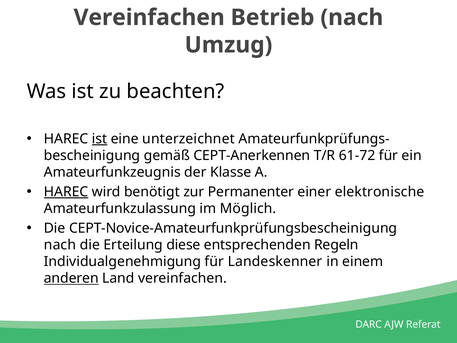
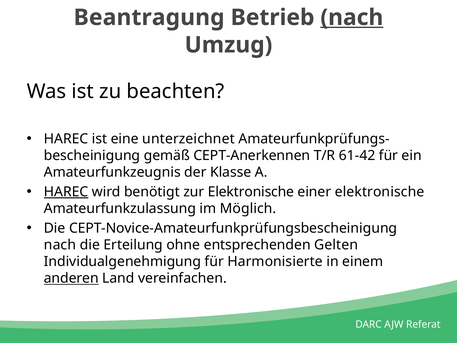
Vereinfachen: Vereinfachen -> Beantragung (149, 17)
nach underline: none -> present (352, 17)
ist underline: present -> none (100, 139)
61-72: 61-72 -> 61-42 (357, 155)
zur Permanenter: Permanenter -> Elektronische (251, 192)
diese: diese -> ohne (183, 245)
Regeln: Regeln -> Gelten (336, 245)
Landeskenner: Landeskenner -> Harmonisierte (275, 261)
